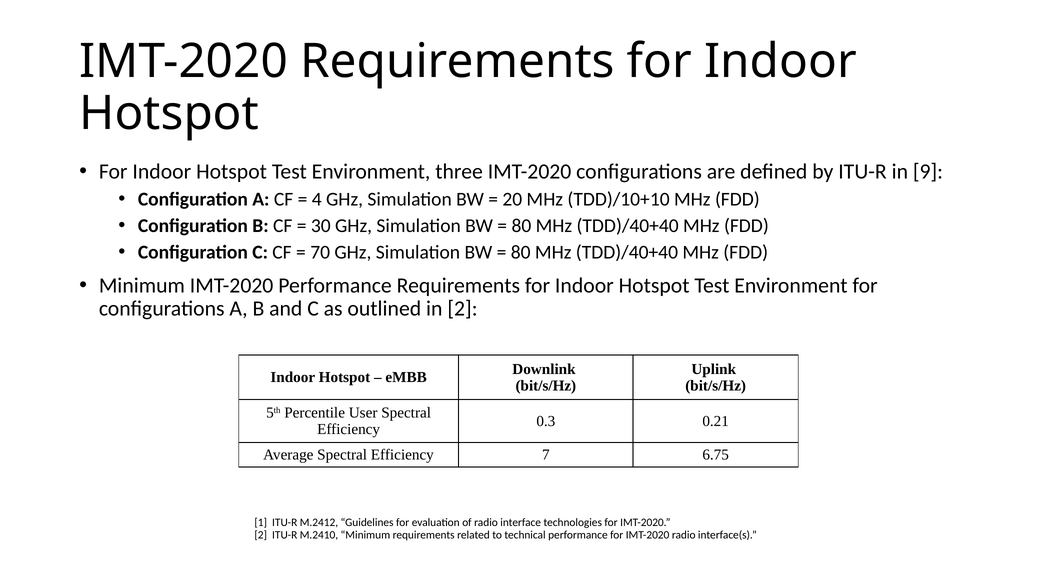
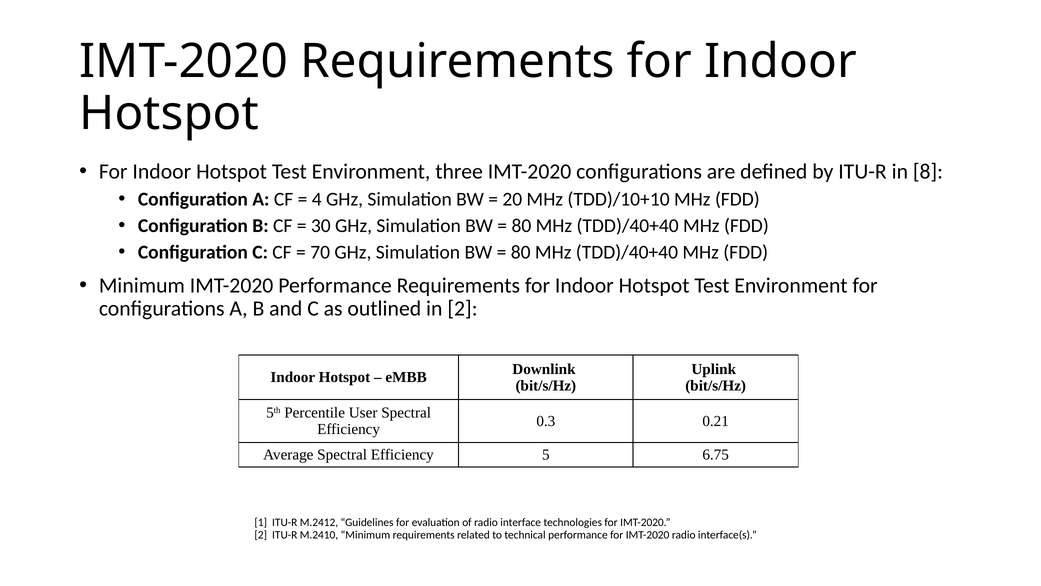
9: 9 -> 8 (928, 171)
7: 7 -> 5 (546, 454)
